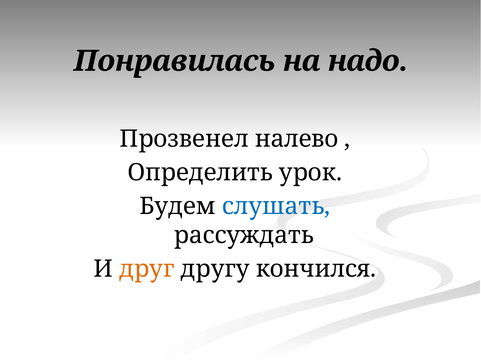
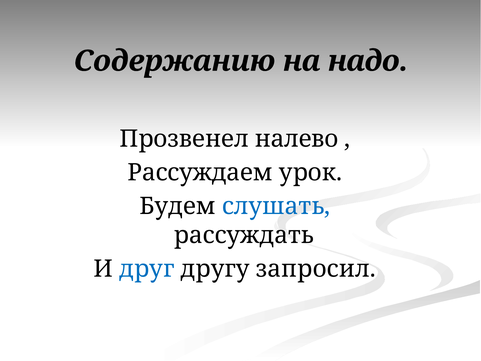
Понравилась: Понравилась -> Содержанию (175, 61)
Определить: Определить -> Рассуждаем (200, 172)
друг colour: orange -> blue (147, 269)
кончился: кончился -> запросил (316, 269)
